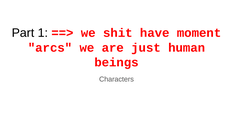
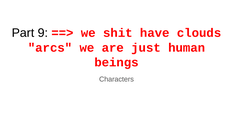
1: 1 -> 9 (43, 33)
moment: moment -> clouds (199, 33)
